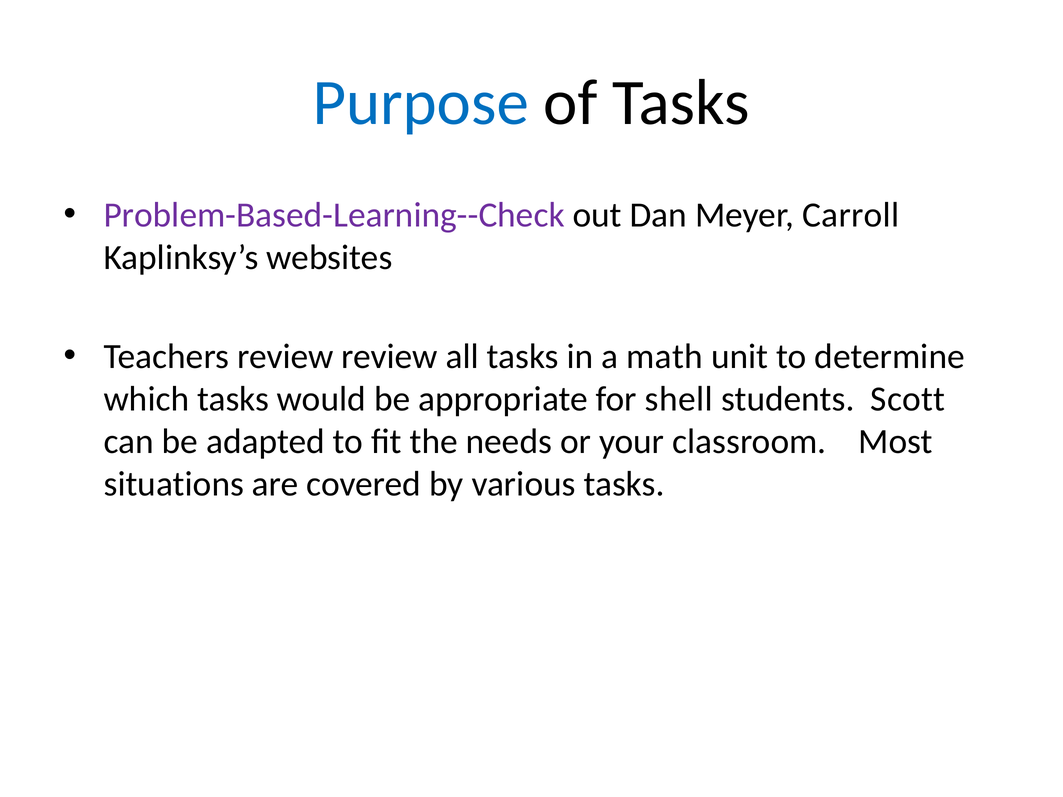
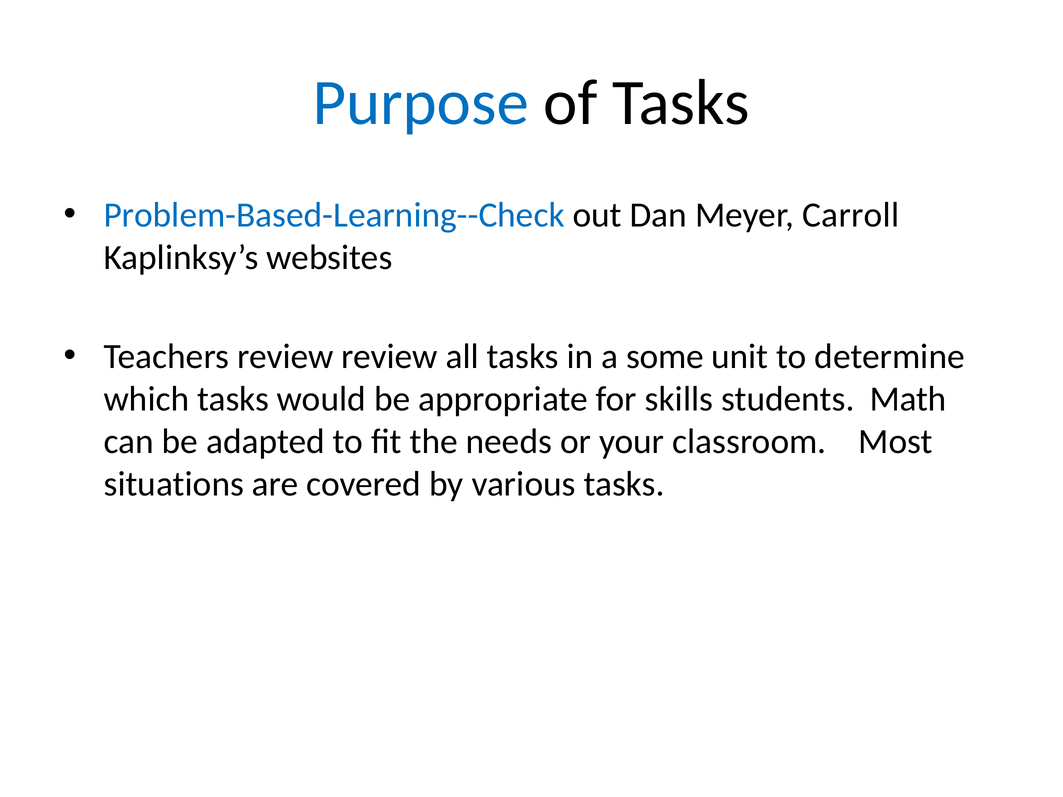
Problem-Based-Learning--Check colour: purple -> blue (334, 215)
math: math -> some (665, 357)
shell: shell -> skills (679, 399)
Scott: Scott -> Math (908, 399)
